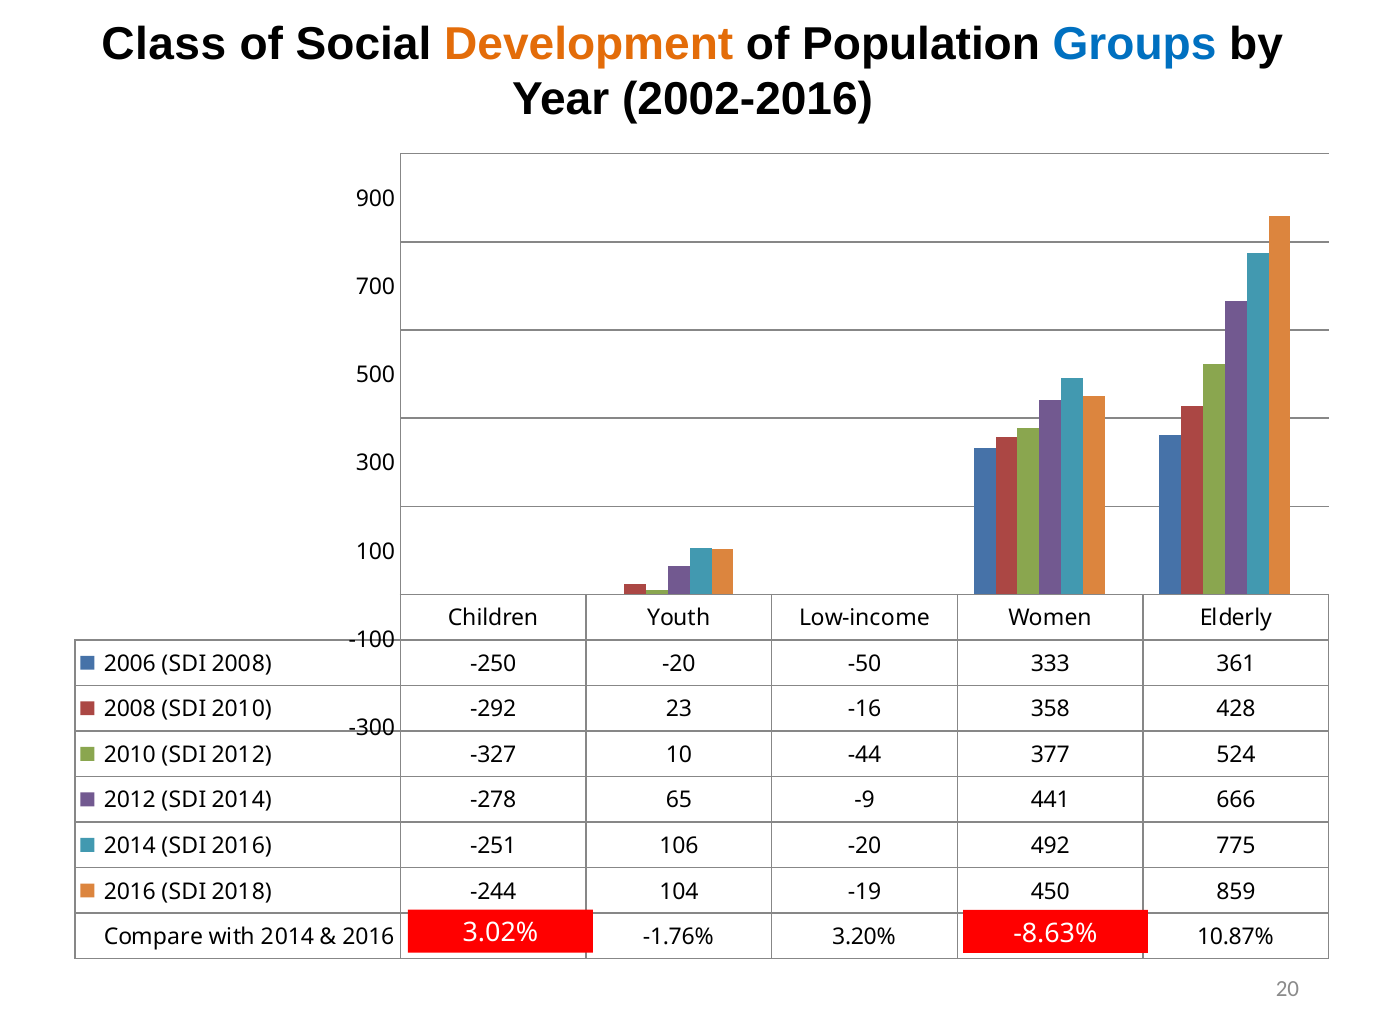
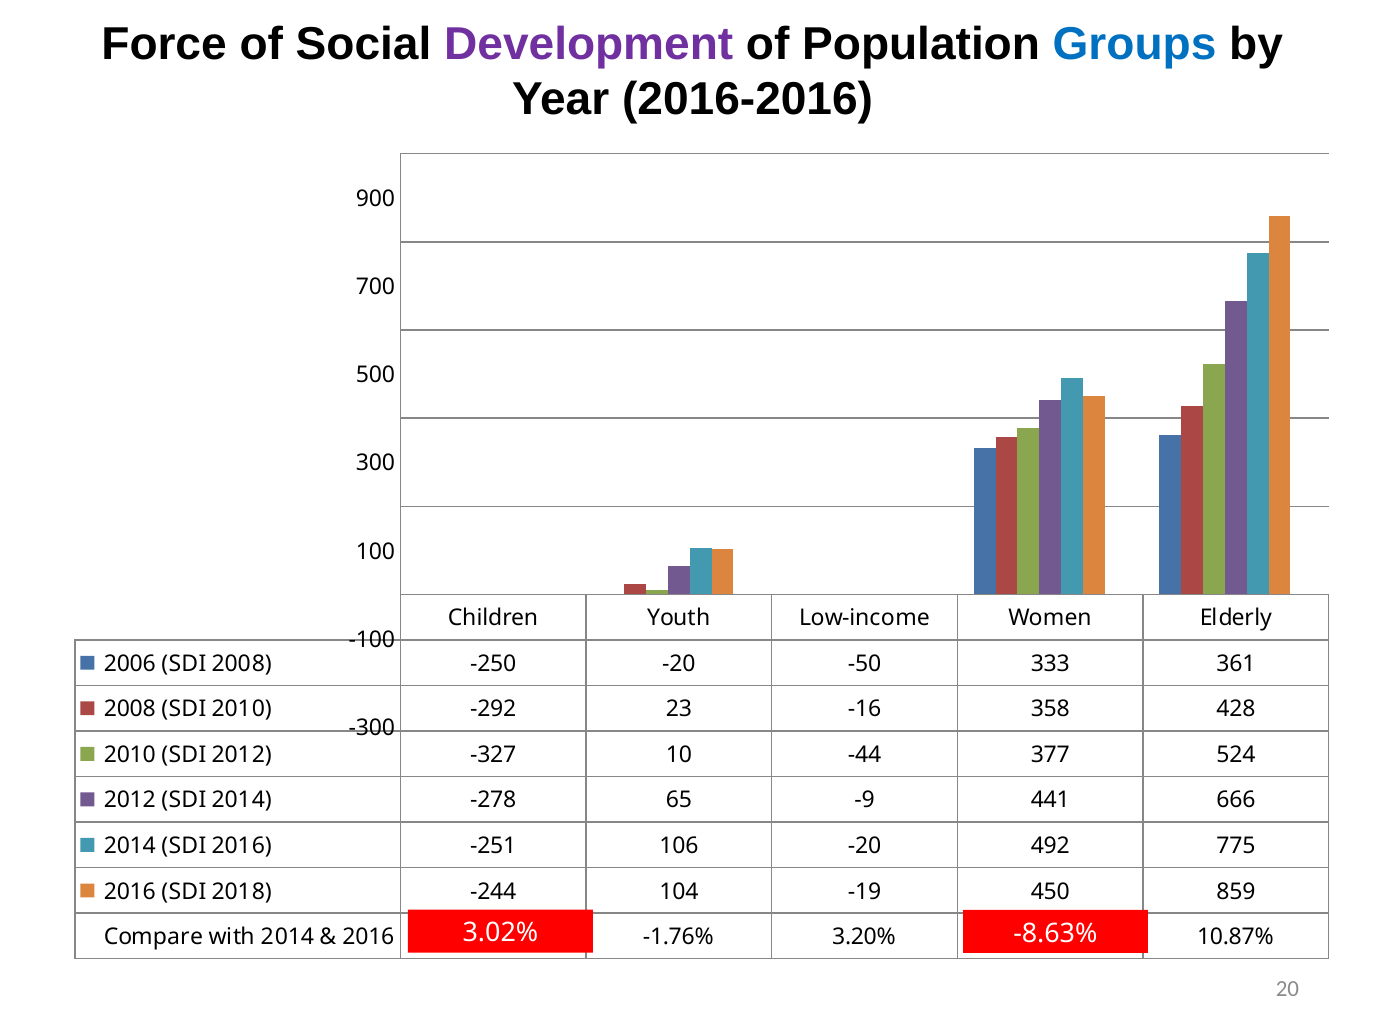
Class: Class -> Force (164, 44)
Development colour: orange -> purple (589, 44)
2002-2016: 2002-2016 -> 2016-2016 (748, 99)
